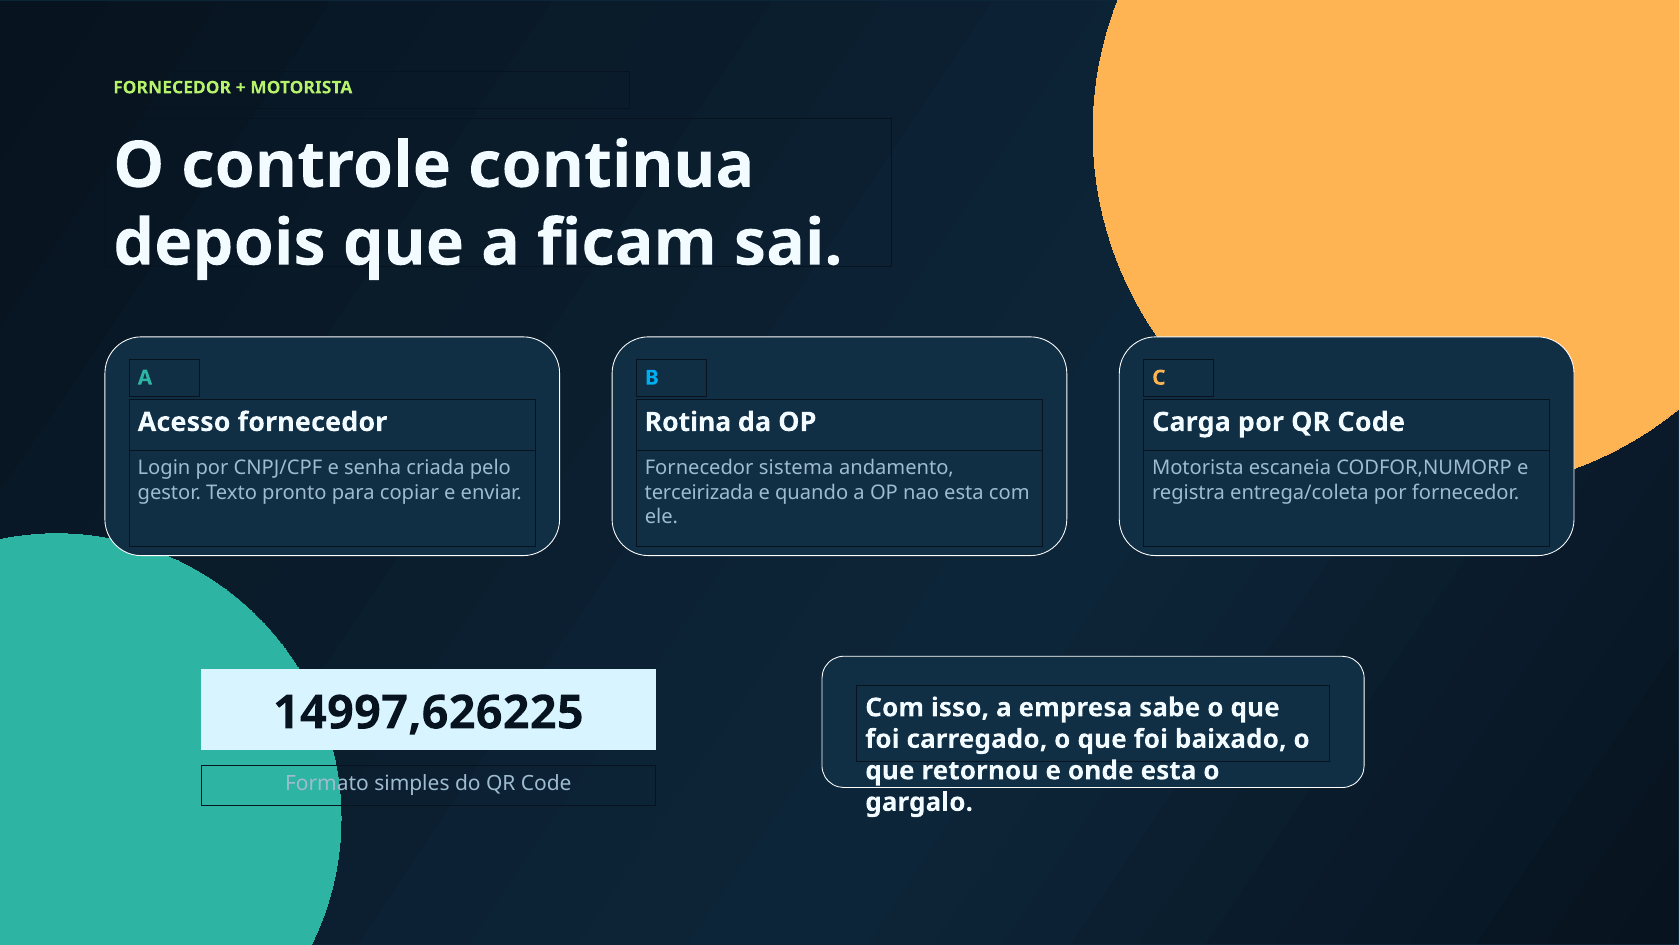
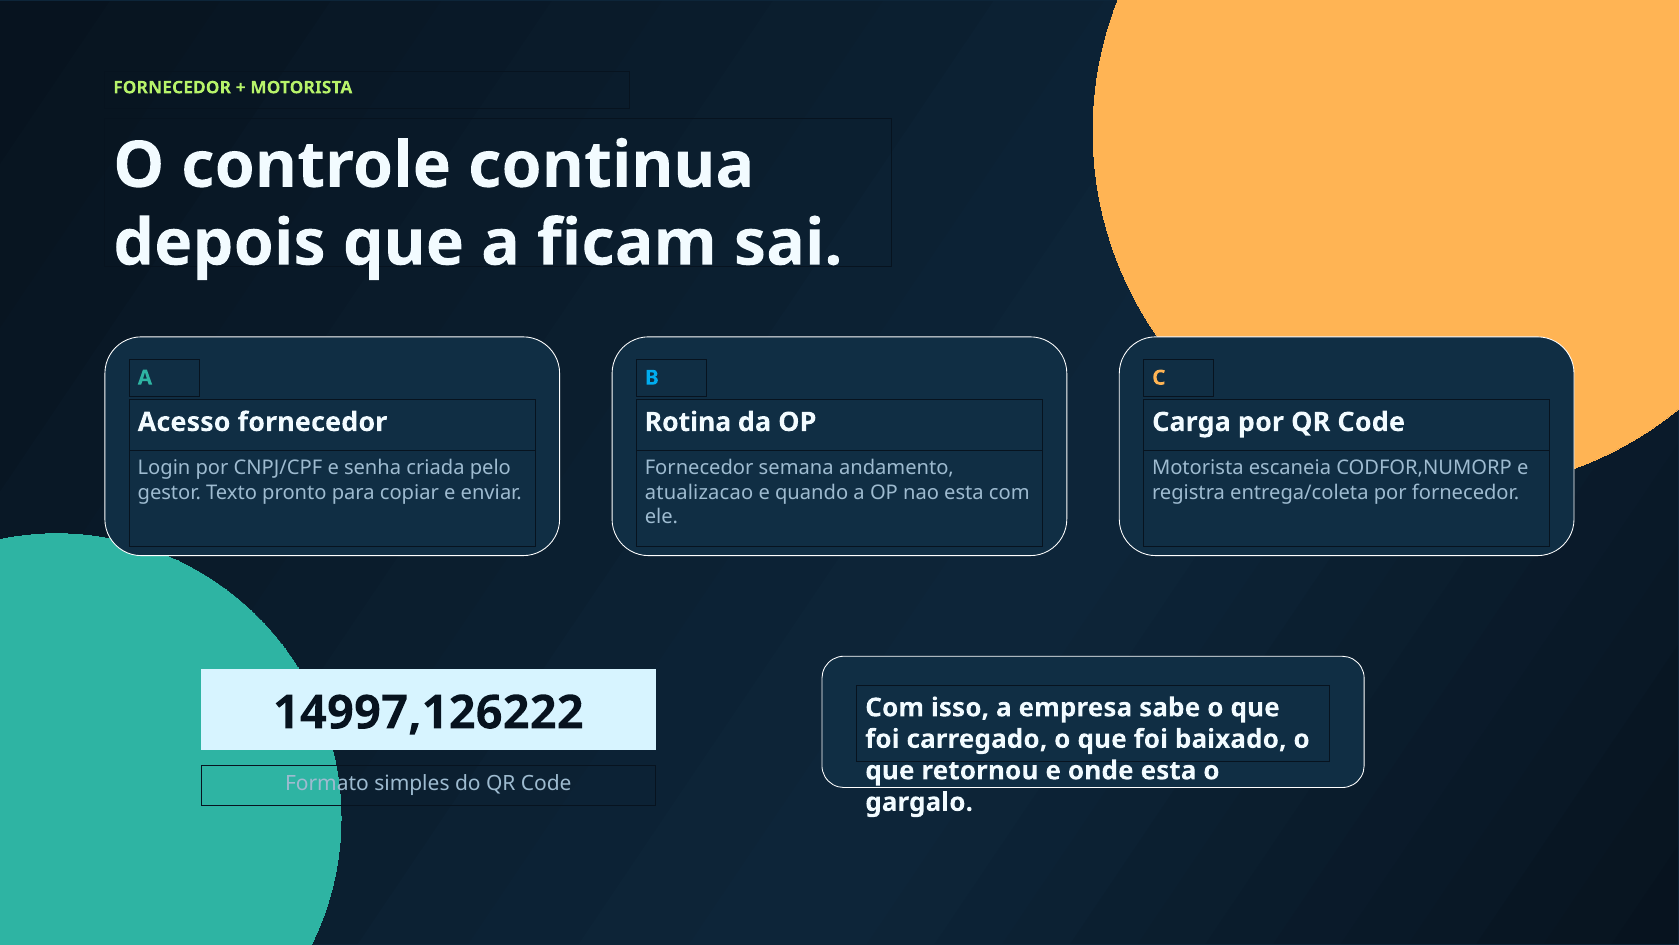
sistema: sistema -> semana (796, 468)
terceirizada: terceirizada -> atualizacao (699, 492)
14997,626225: 14997,626225 -> 14997,126222 (428, 712)
